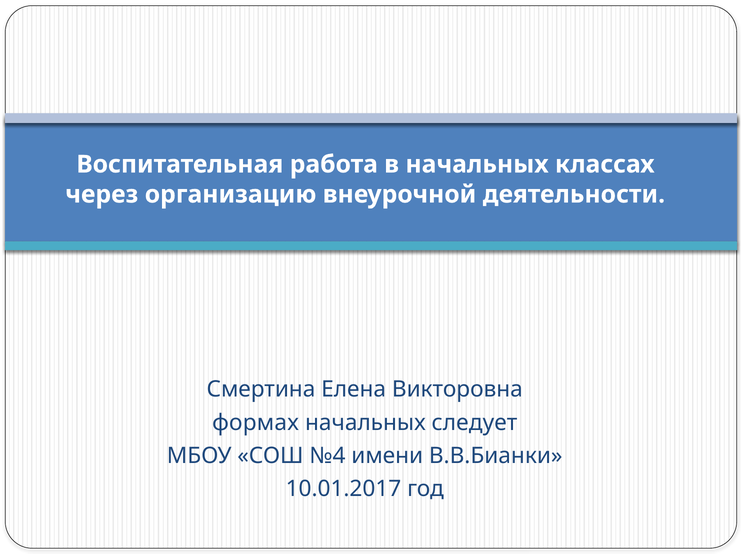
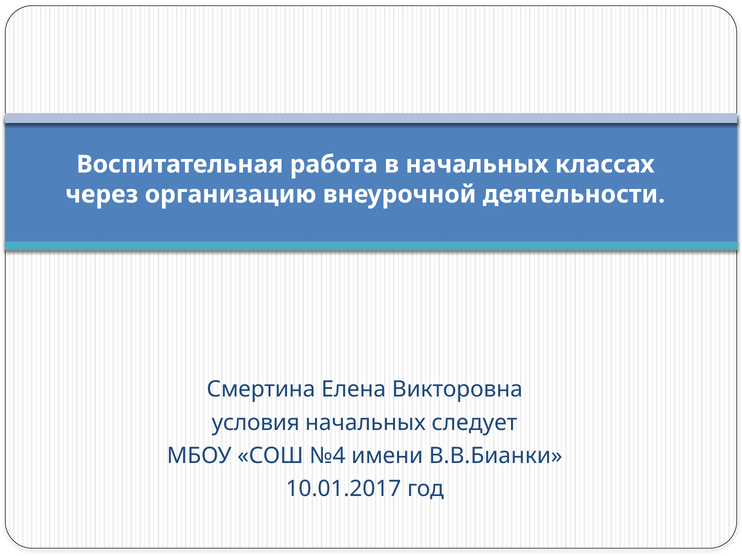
формах: формах -> условия (256, 423)
